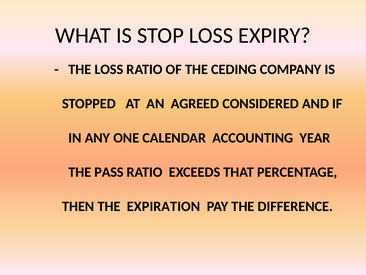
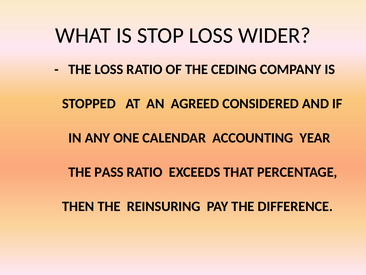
EXPIRY: EXPIRY -> WIDER (274, 35)
EXPIRATION: EXPIRATION -> REINSURING (164, 206)
